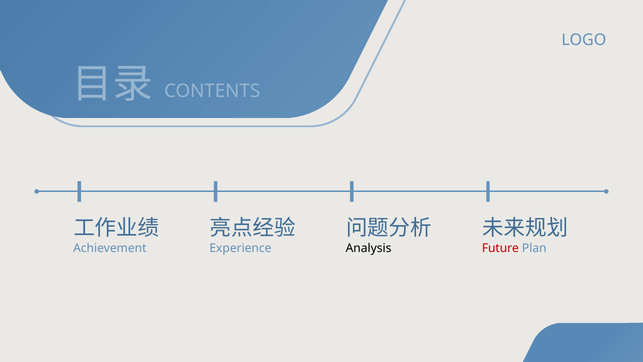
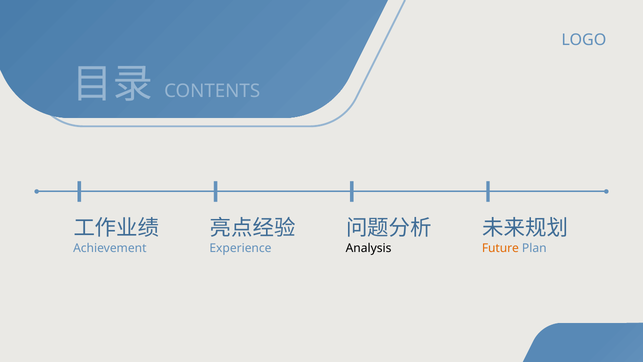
Future colour: red -> orange (500, 248)
